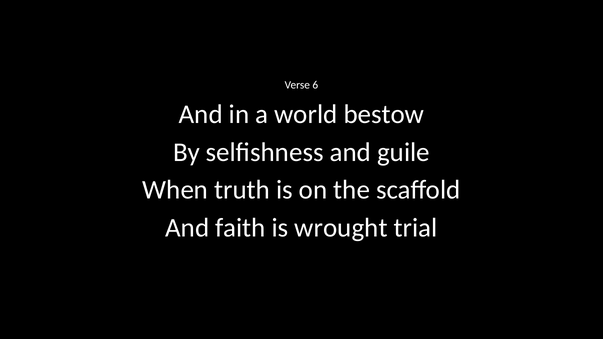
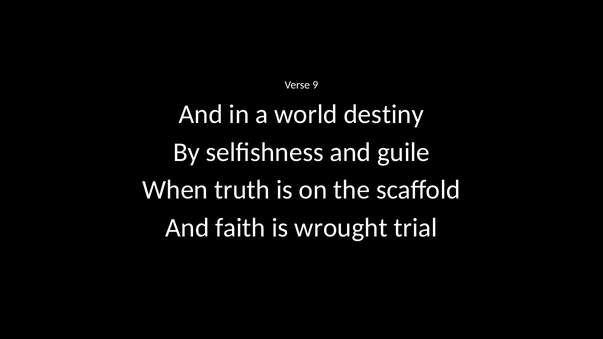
6: 6 -> 9 (315, 85)
bestow: bestow -> destiny (384, 115)
